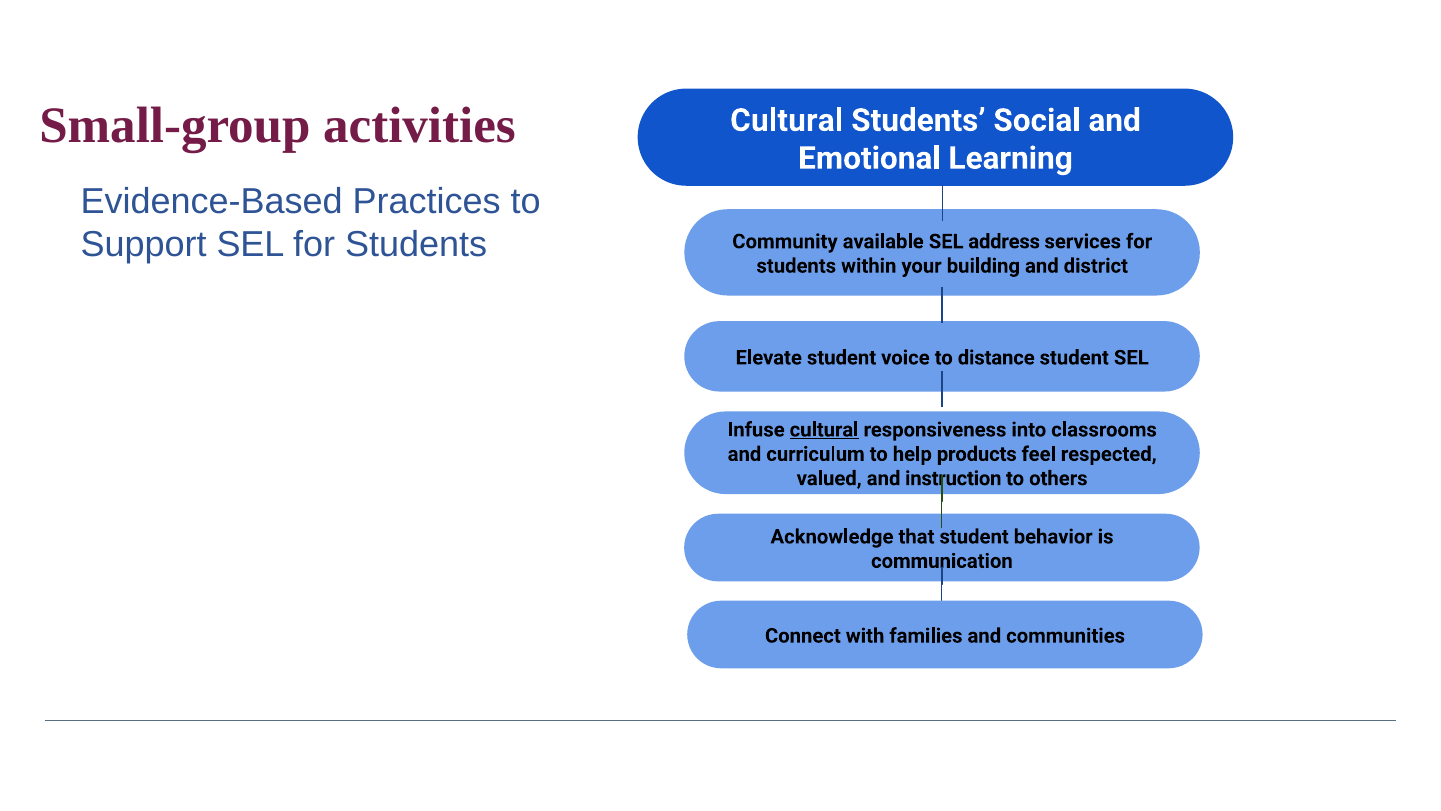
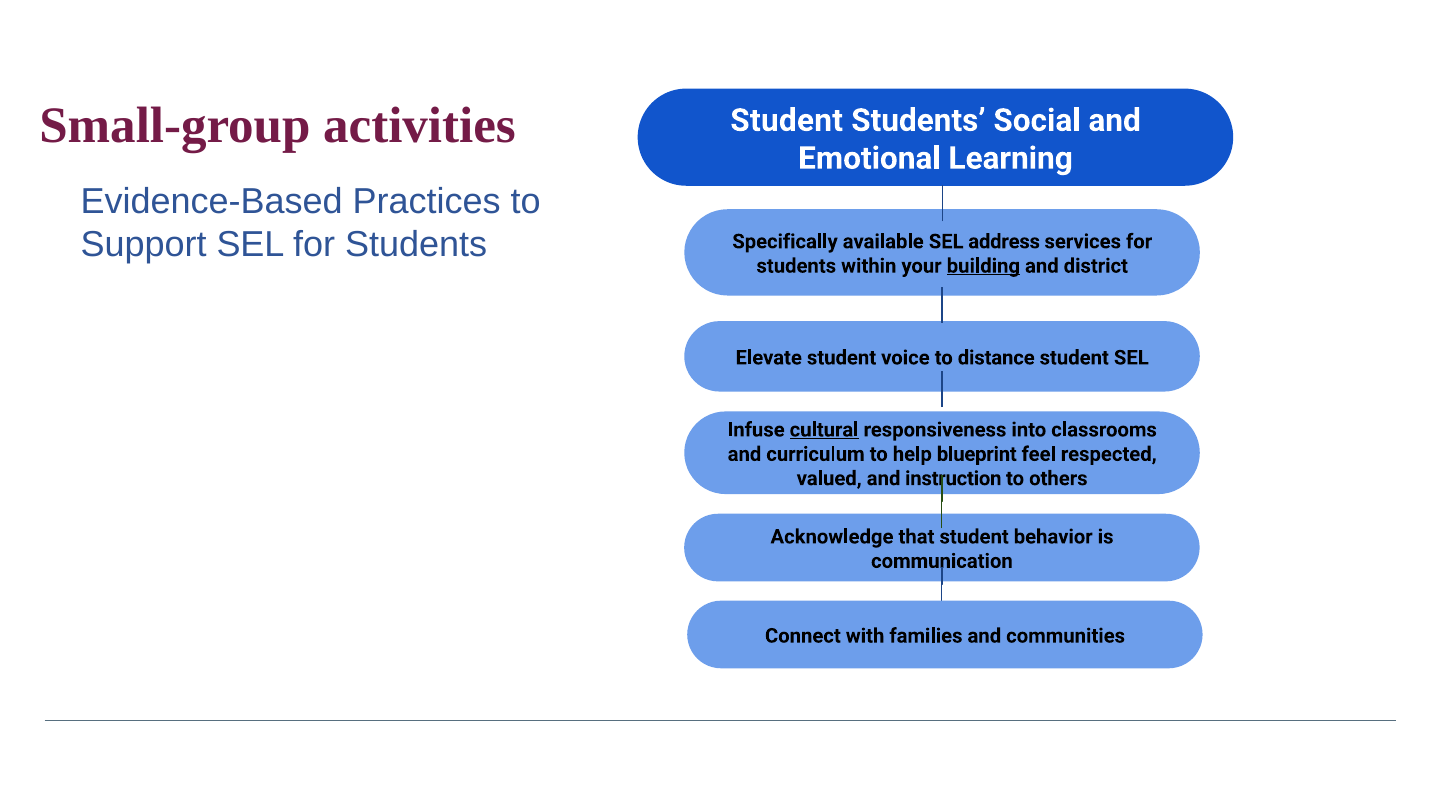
Cultural: Cultural -> Student (787, 120)
Community: Community -> Specifically (785, 241)
building underline: none -> present (983, 266)
products: products -> blueprint (977, 454)
